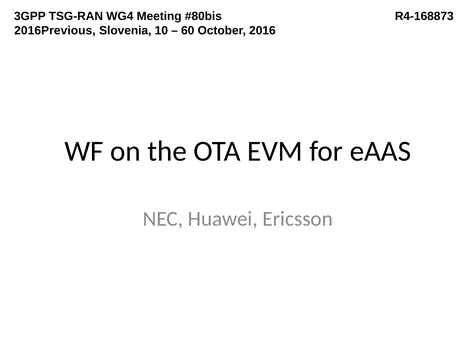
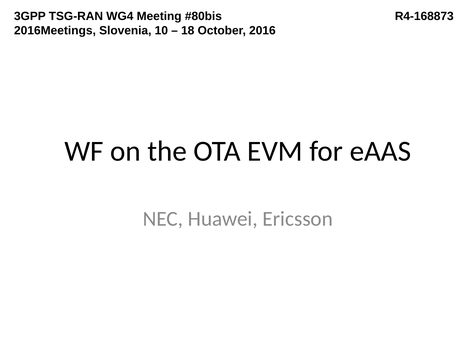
2016Previous: 2016Previous -> 2016Meetings (55, 31)
60: 60 -> 18 (188, 31)
